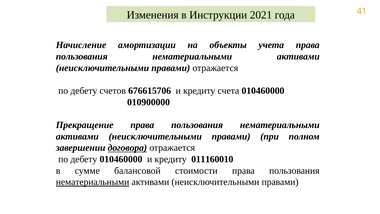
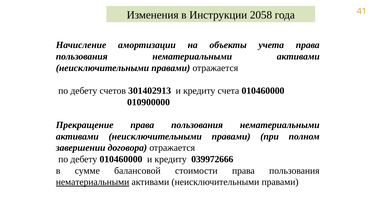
2021: 2021 -> 2058 (261, 15)
676615706: 676615706 -> 301402913 (150, 91)
договора underline: present -> none (127, 148)
011160010: 011160010 -> 039972666 (212, 159)
